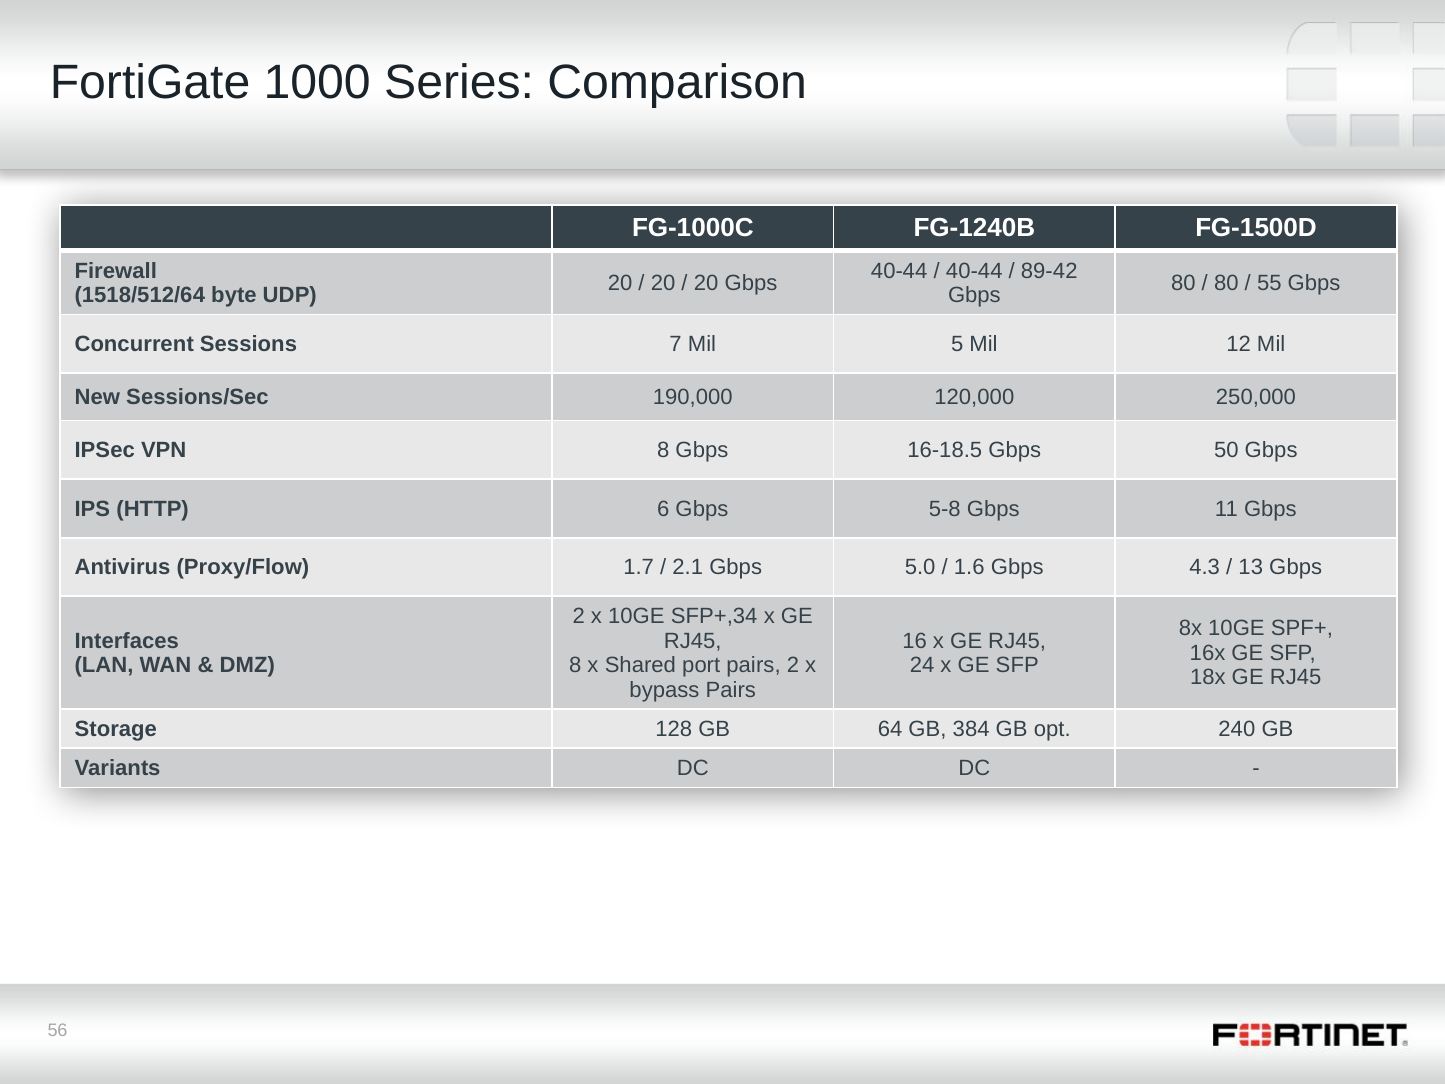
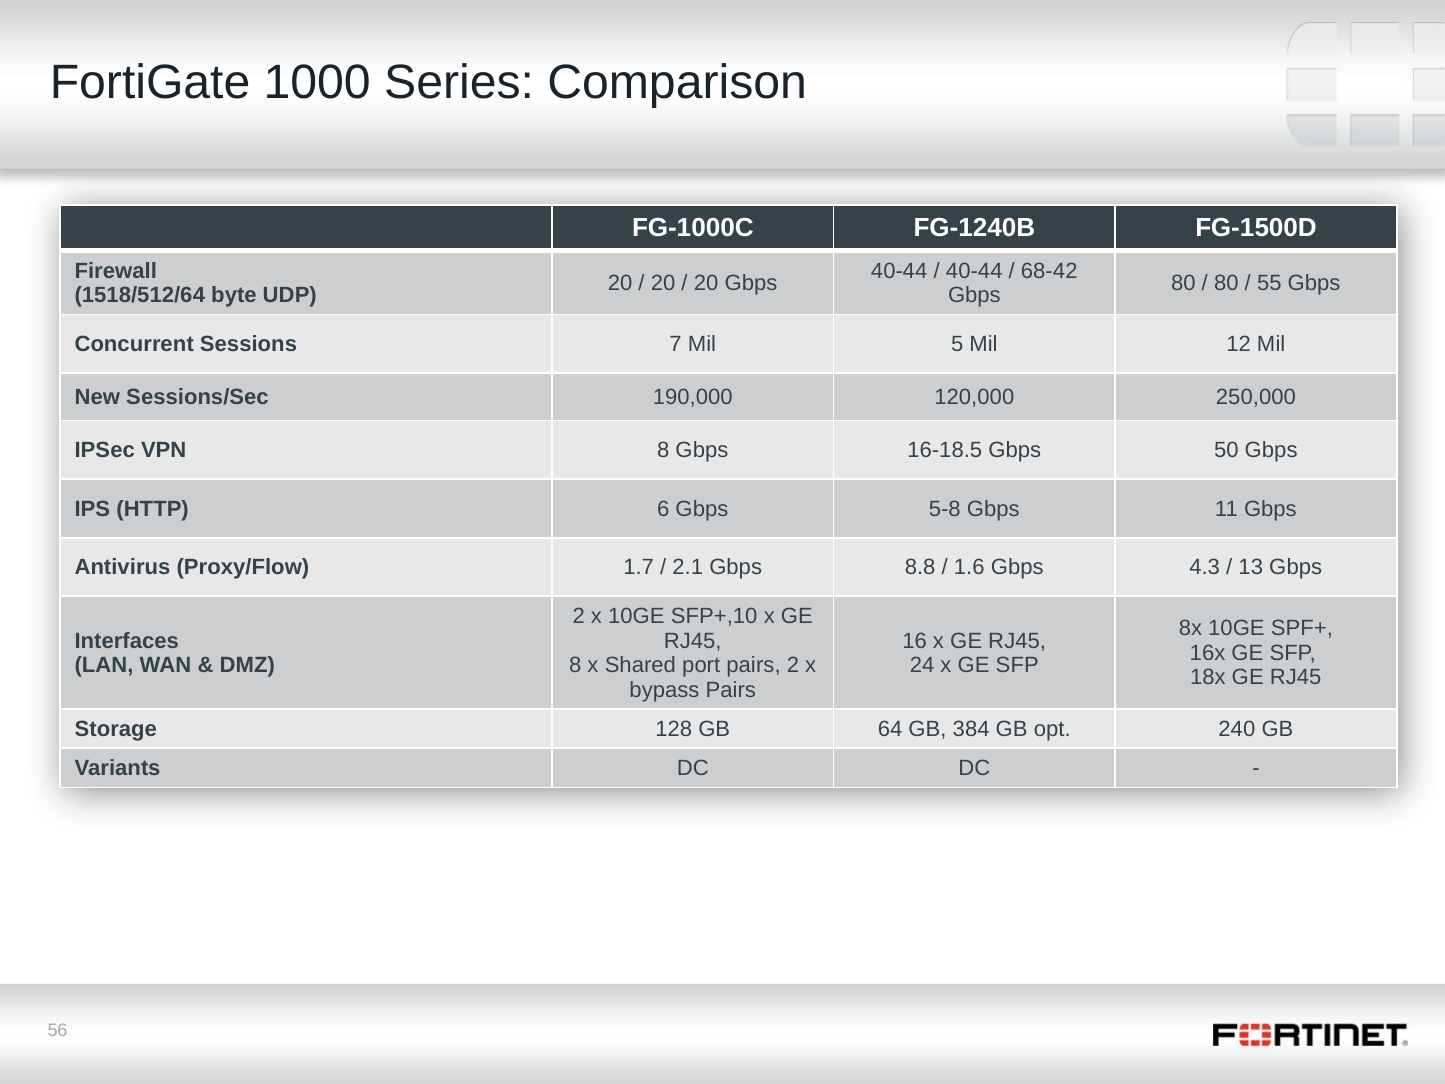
89-42: 89-42 -> 68-42 (1049, 271)
5.0: 5.0 -> 8.8 (920, 567)
SFP+,34: SFP+,34 -> SFP+,10 (714, 616)
